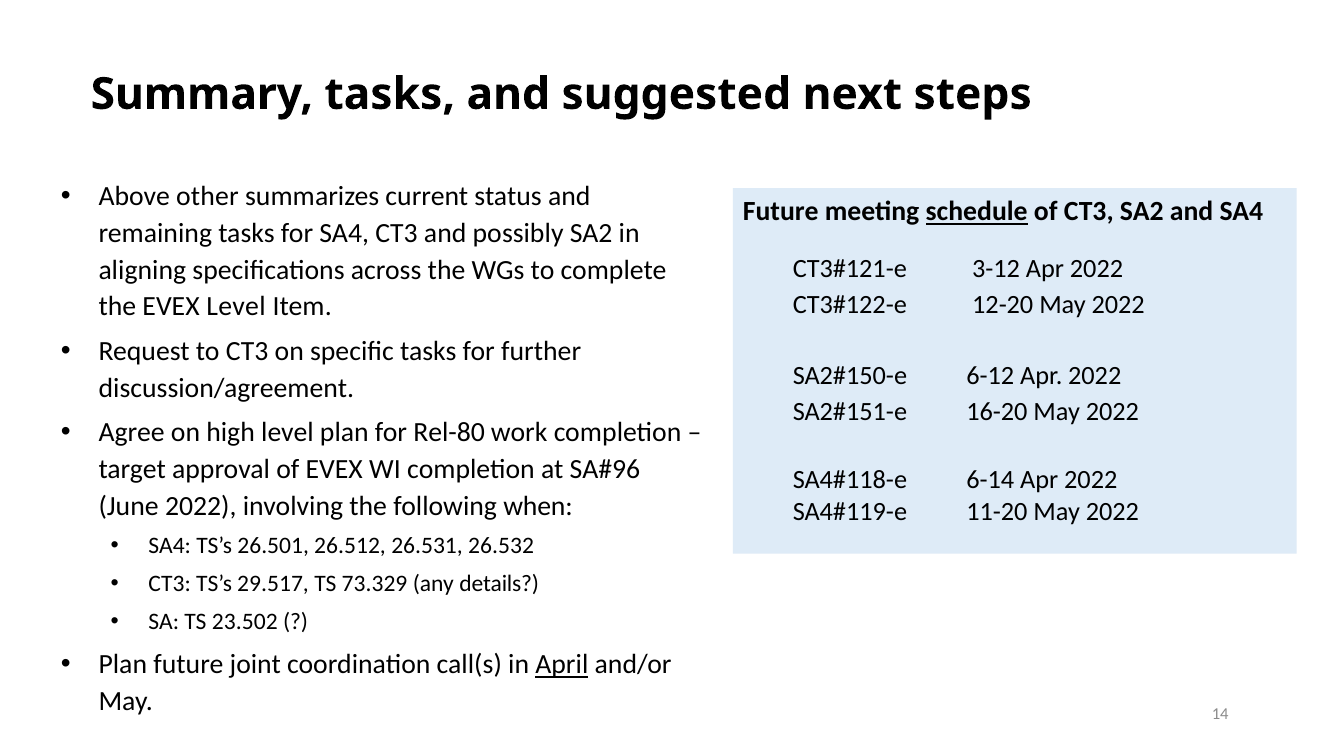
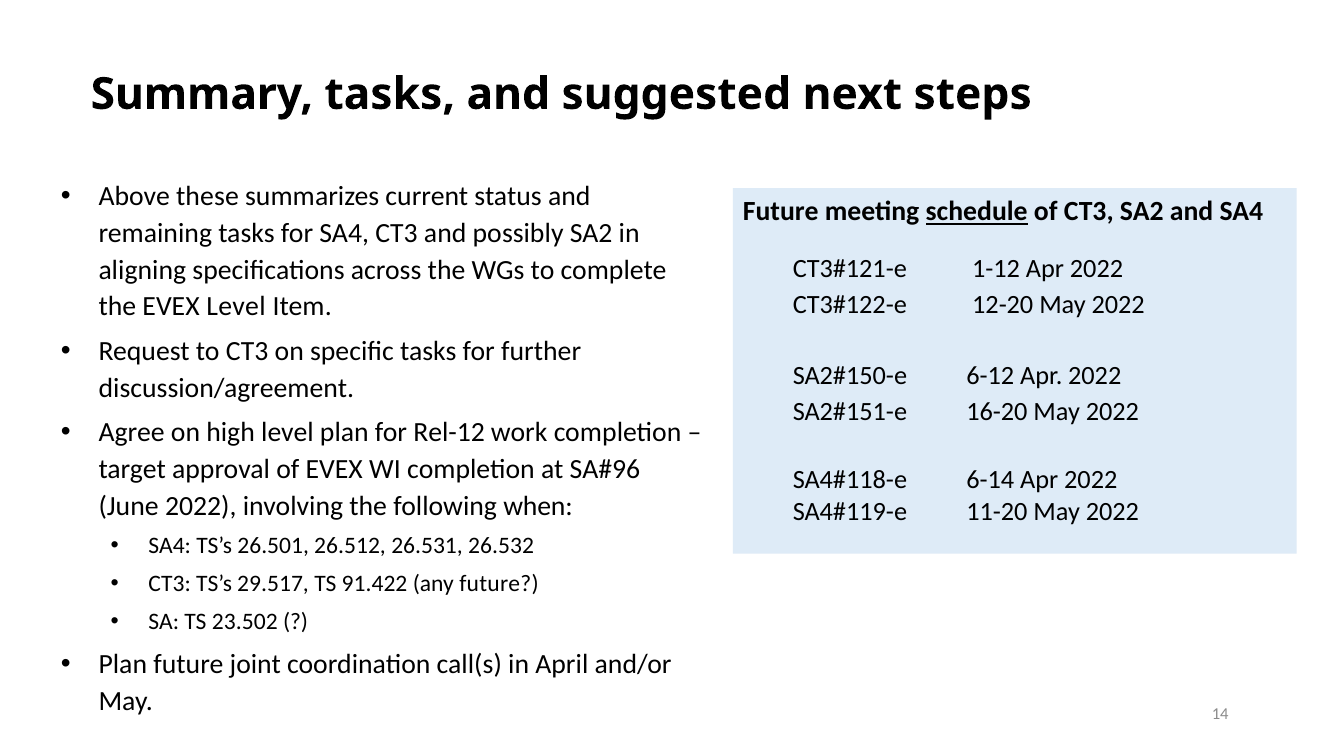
other: other -> these (207, 197)
3-12: 3-12 -> 1-12 (996, 269)
Rel-80: Rel-80 -> Rel-12 (449, 433)
73.329: 73.329 -> 91.422 (375, 584)
any details: details -> future (499, 584)
April underline: present -> none (562, 665)
